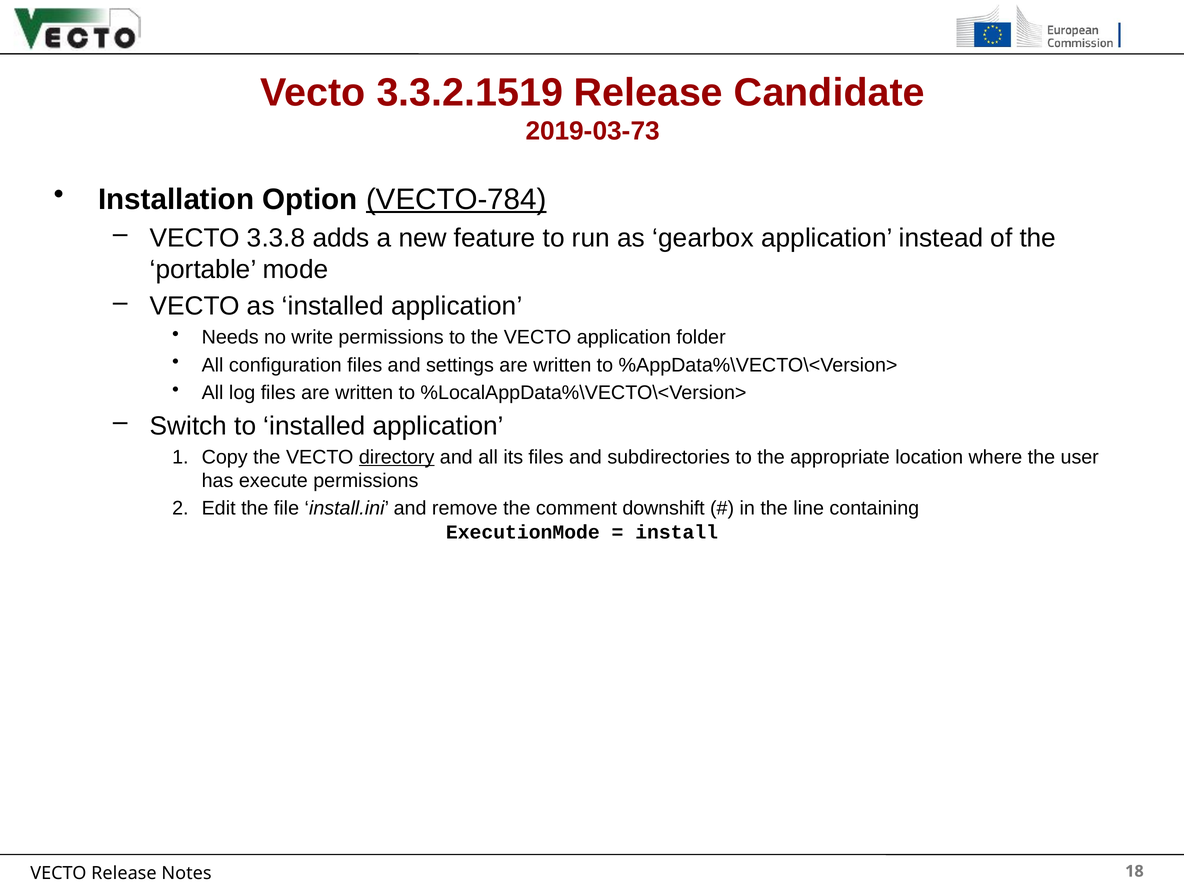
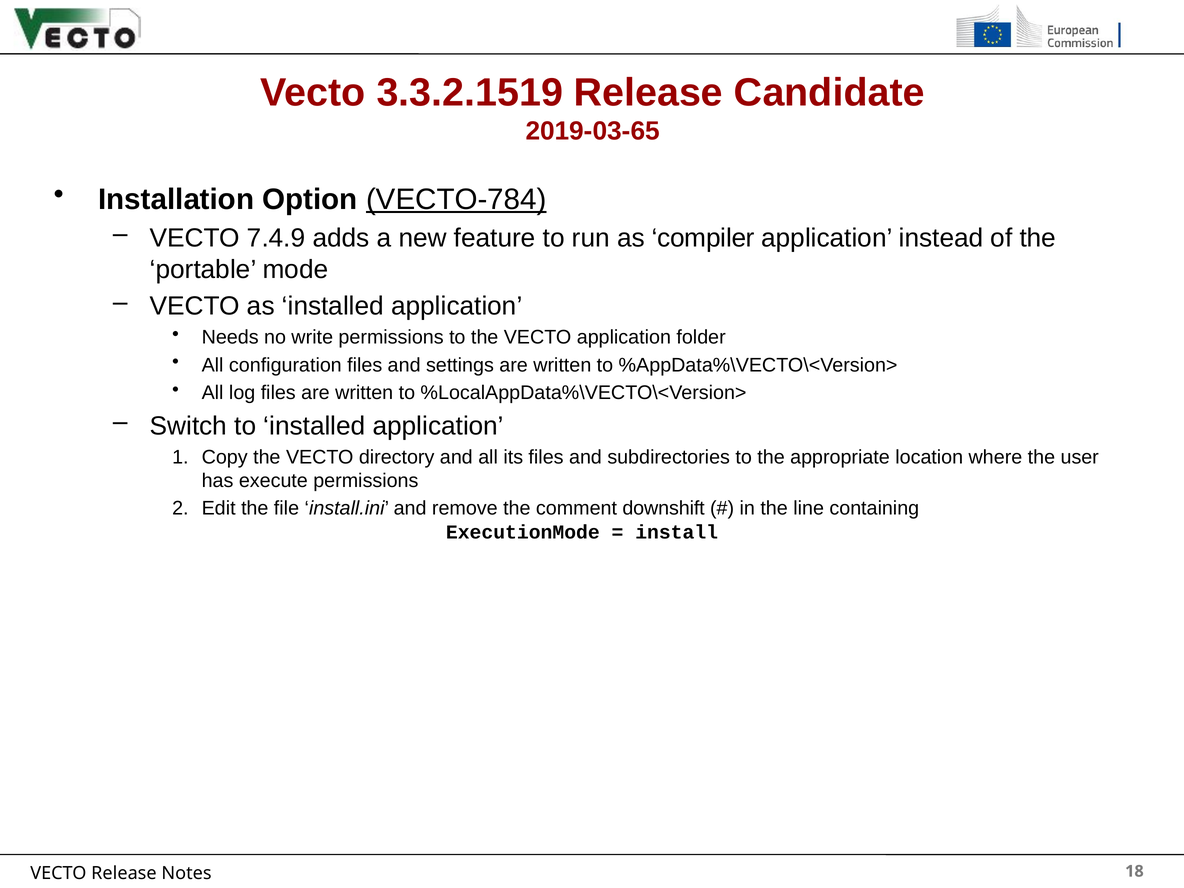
2019-03-73: 2019-03-73 -> 2019-03-65 (593, 131)
3.3.8: 3.3.8 -> 7.4.9 (276, 238)
gearbox: gearbox -> compiler (703, 238)
directory underline: present -> none (397, 457)
